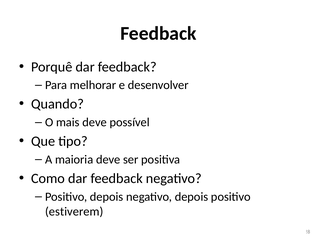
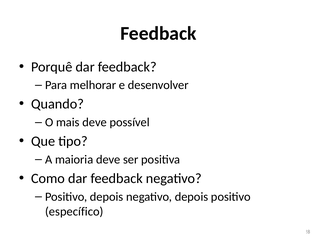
estiverem: estiverem -> específico (74, 212)
